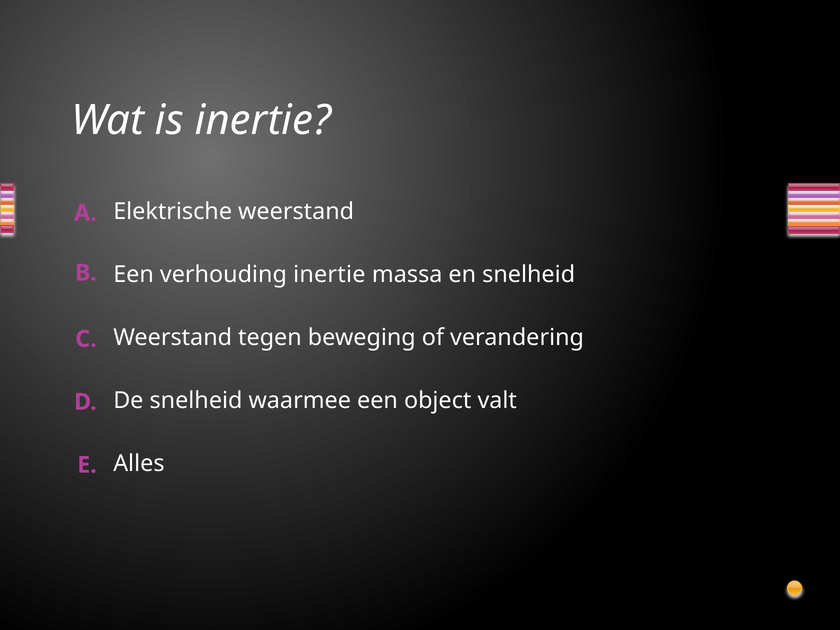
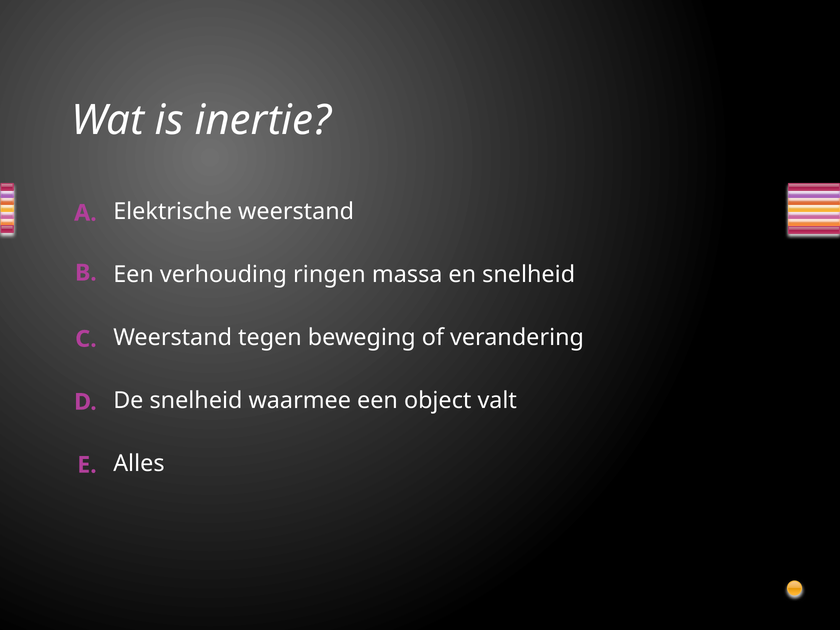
verhouding inertie: inertie -> ringen (329, 275)
